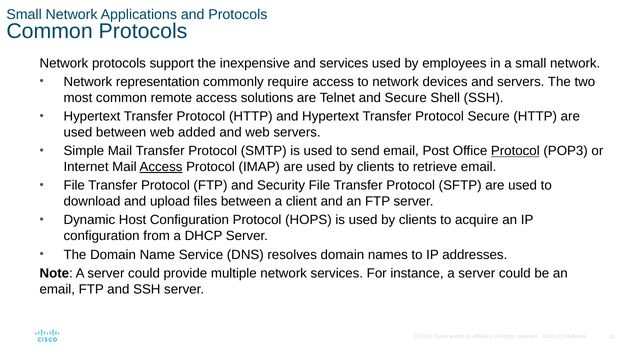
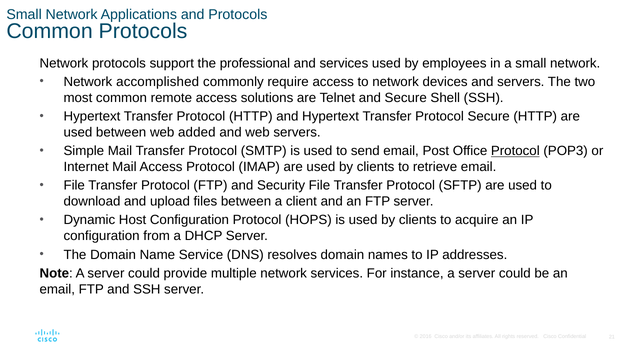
inexpensive: inexpensive -> professional (255, 63)
representation: representation -> accomplished (158, 82)
Access underline: present -> none (161, 167)
